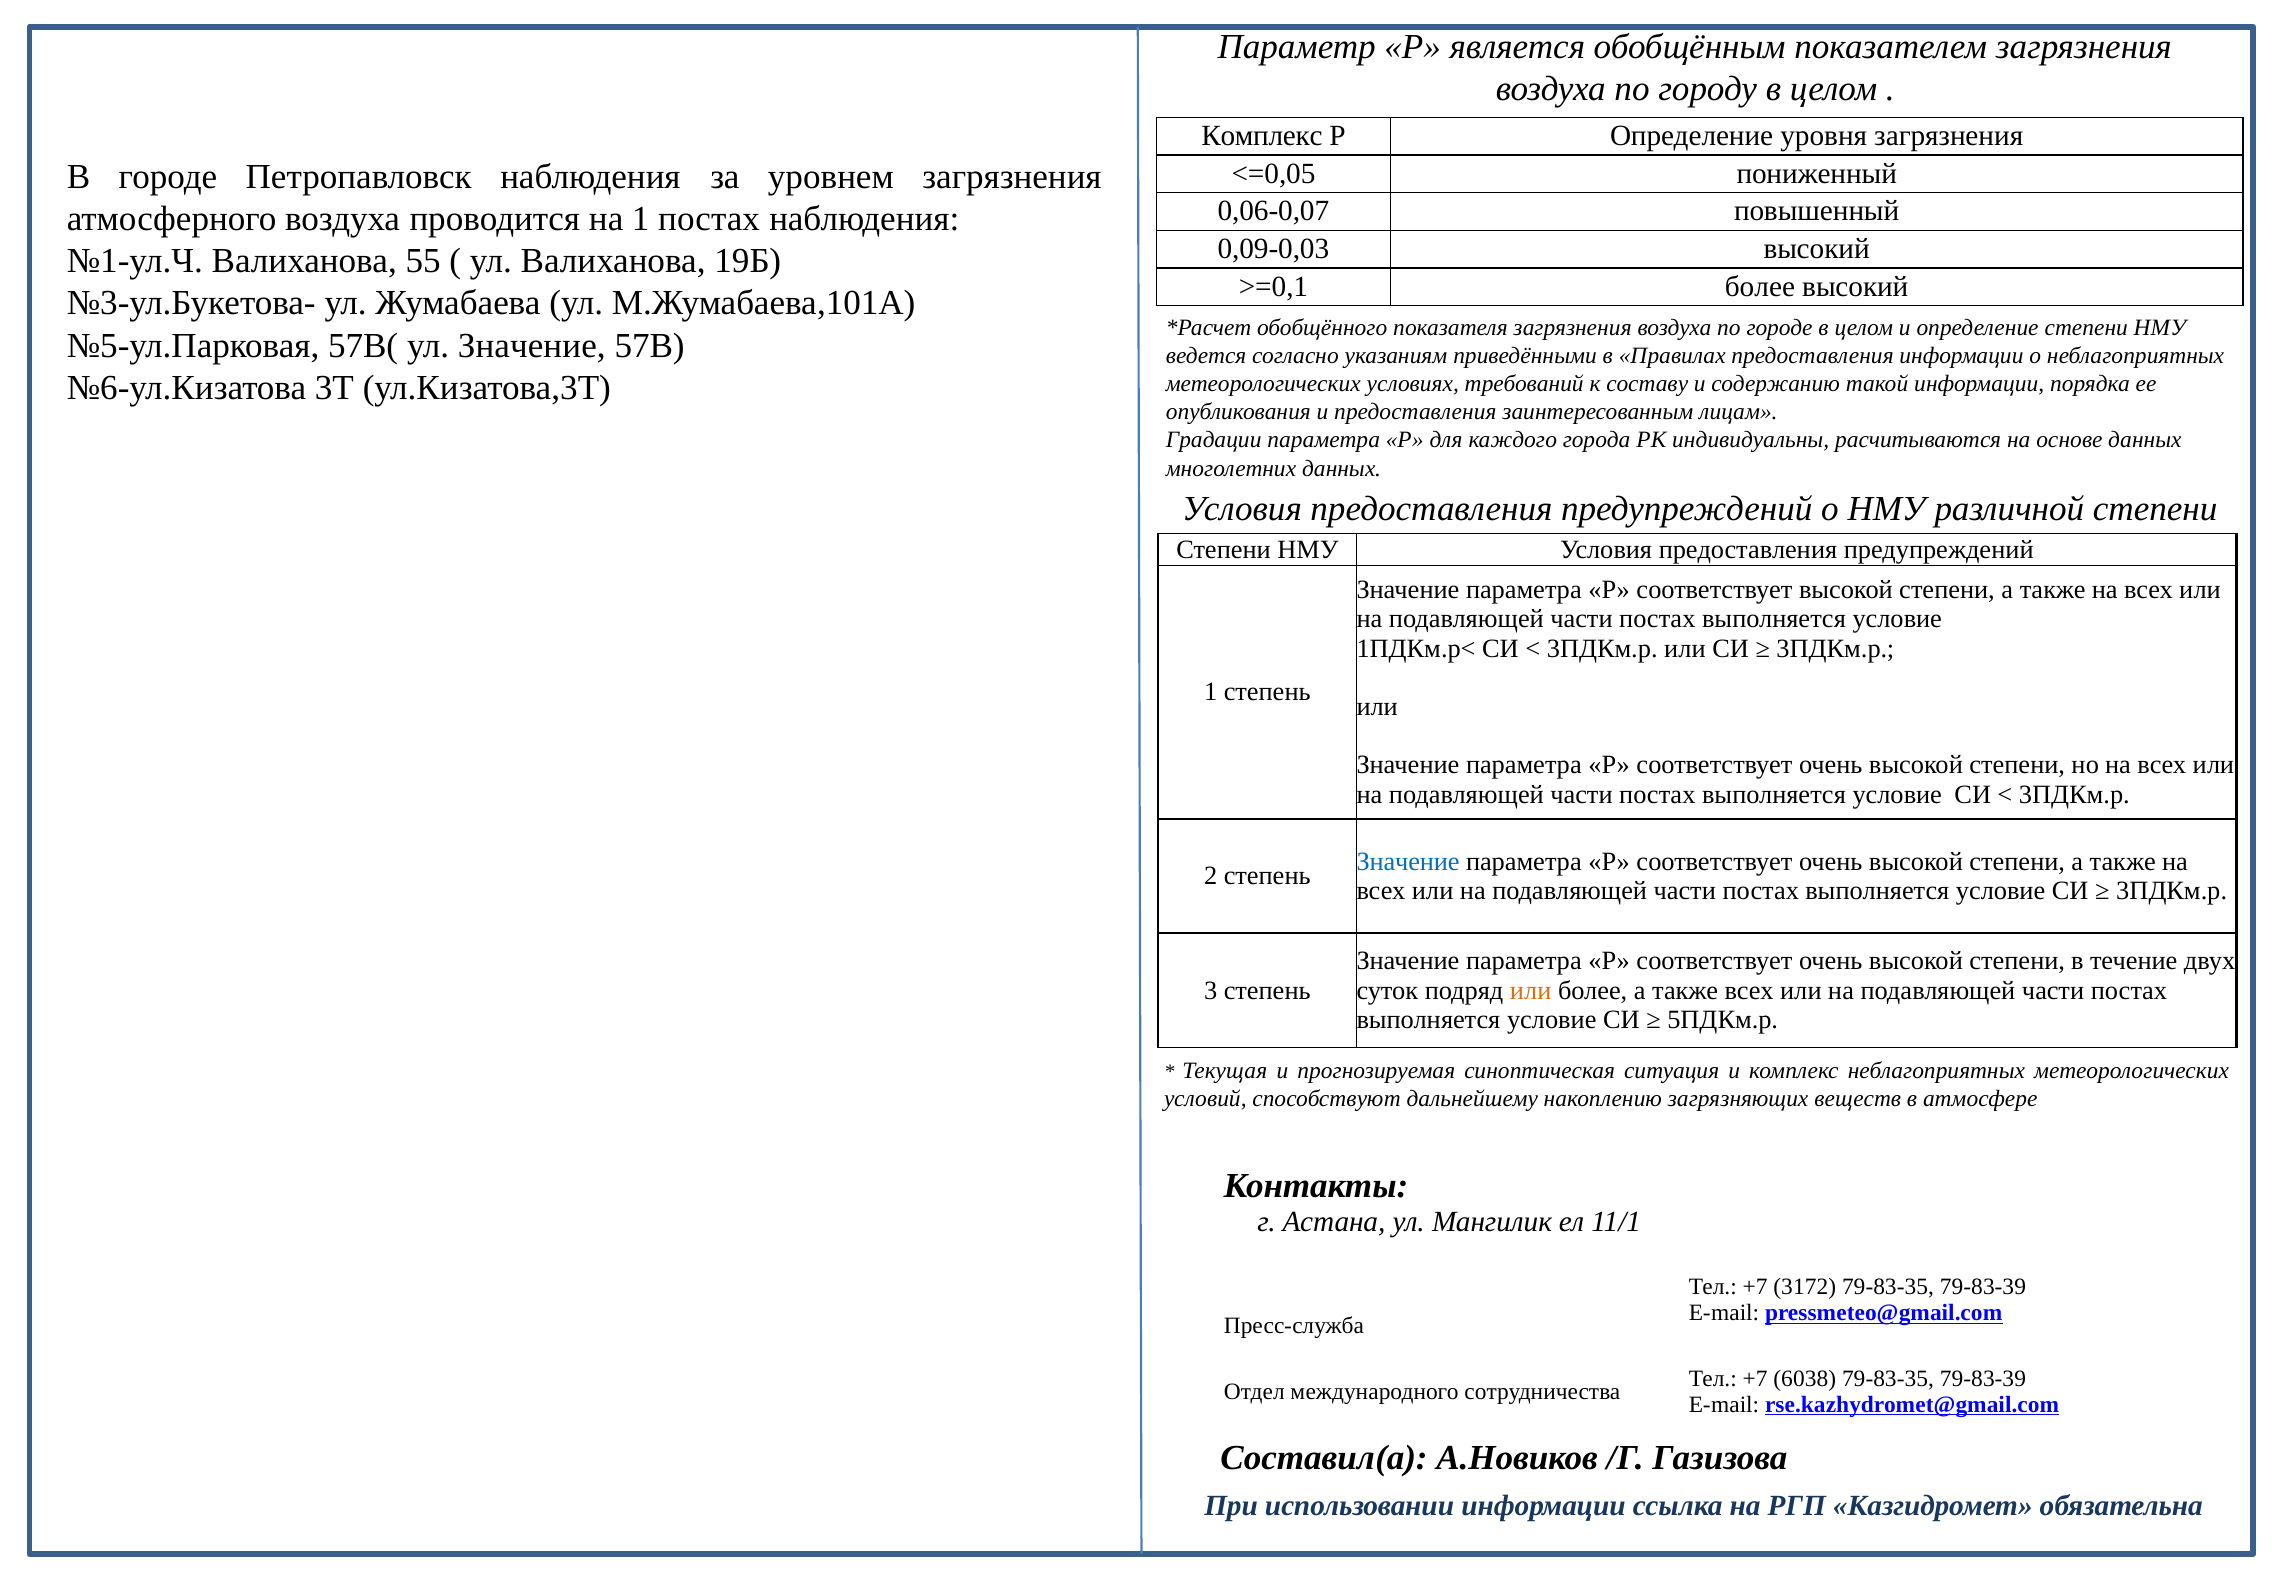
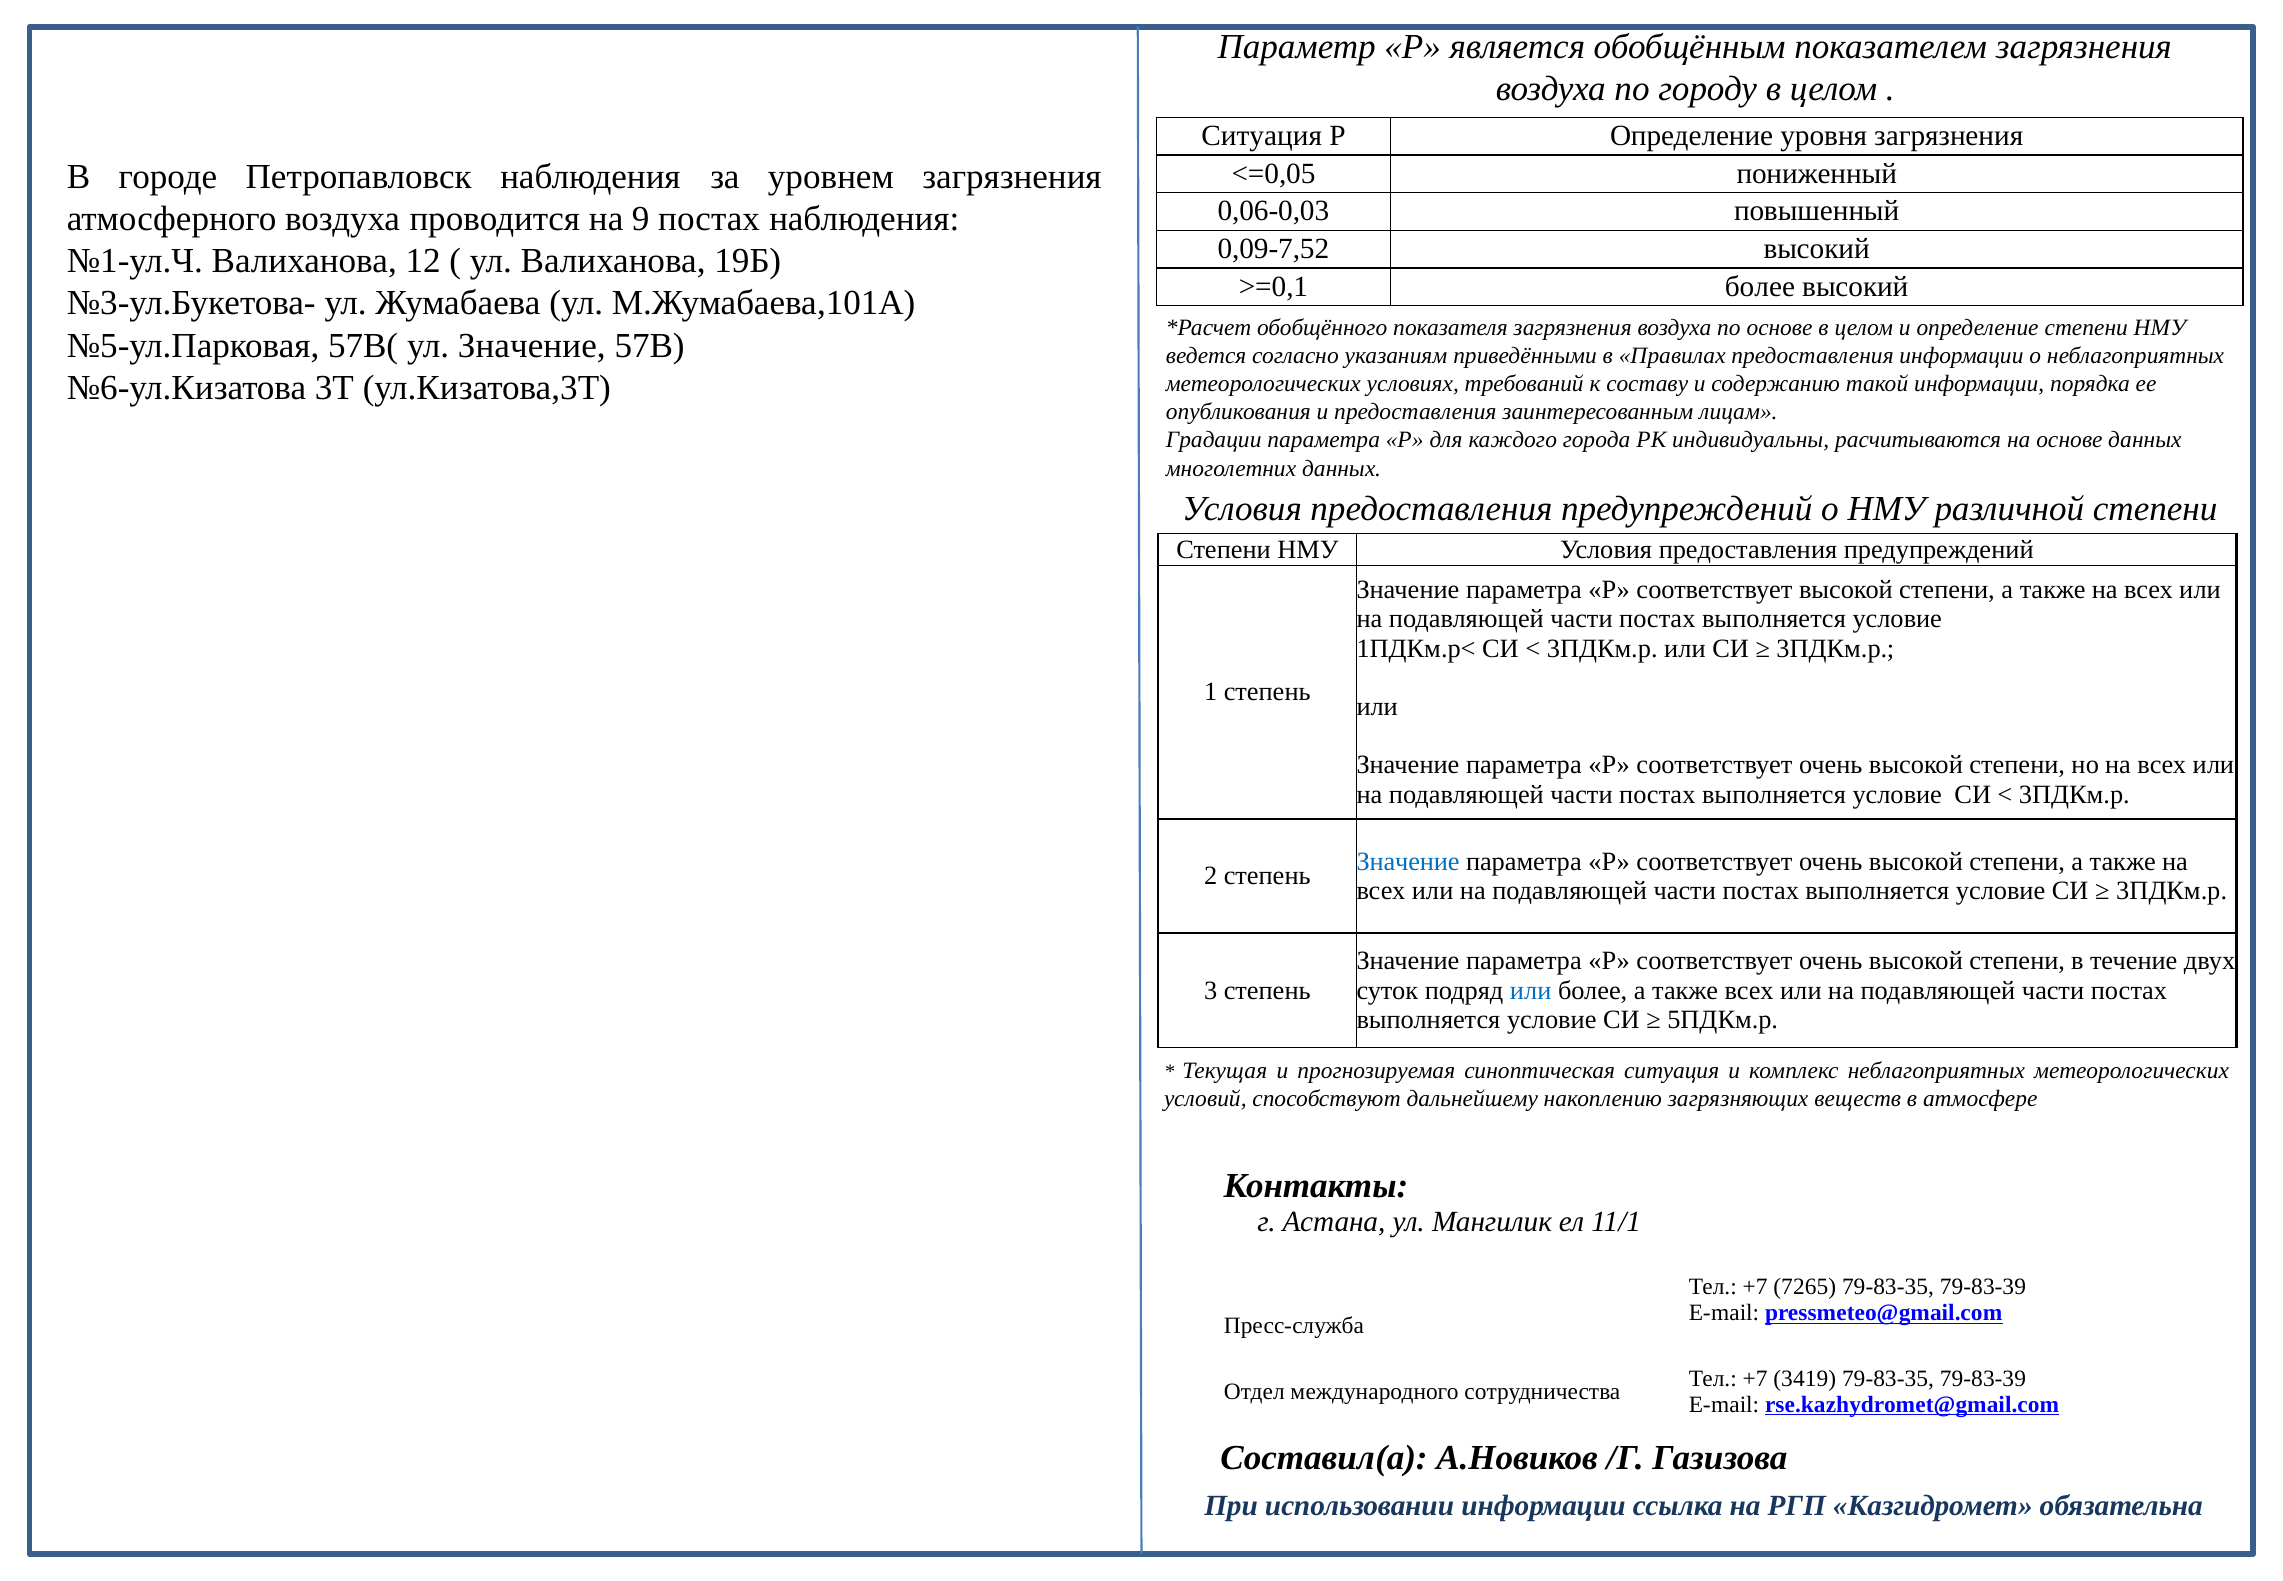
Комплекс: Комплекс -> Ситуация (1262, 136)
0,06-0,07: 0,06-0,07 -> 0,06-0,03 (1273, 211)
на 1: 1 -> 9 (641, 219)
0,09-0,03: 0,09-0,03 -> 0,09-7,52 (1273, 249)
55: 55 -> 12 (423, 261)
по городе: городе -> основе (1780, 328)
или colour: orange -> blue (1531, 990)
3172: 3172 -> 7265 (1805, 1287)
6038: 6038 -> 3419 (1805, 1378)
